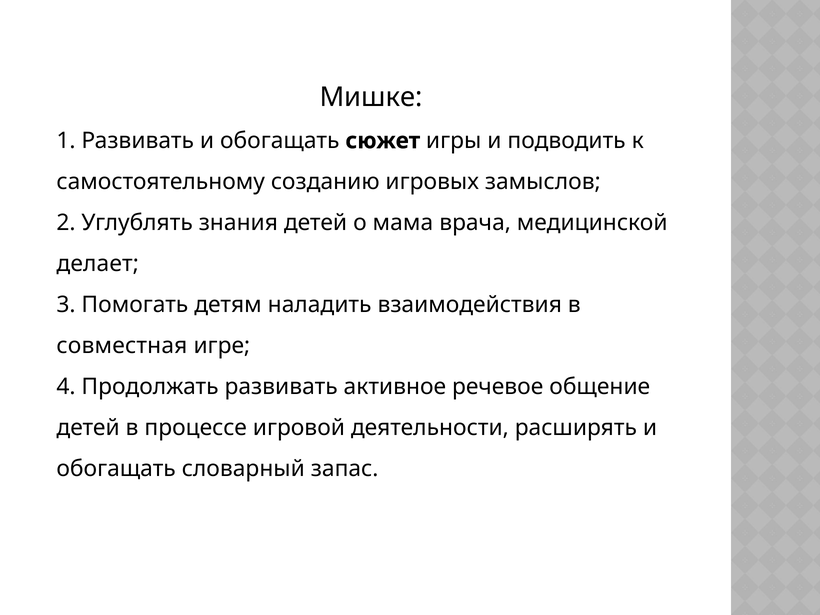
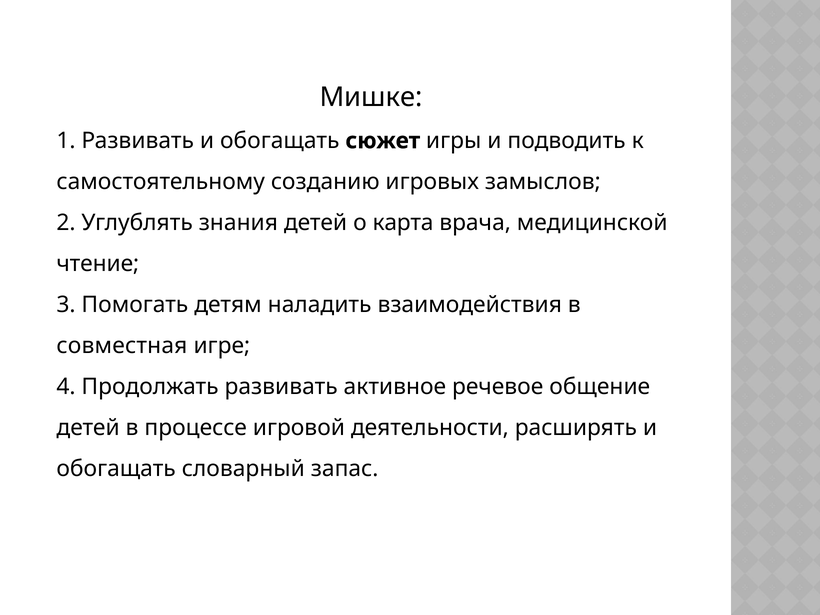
мама: мама -> карта (403, 223)
делает: делает -> чтение (98, 264)
